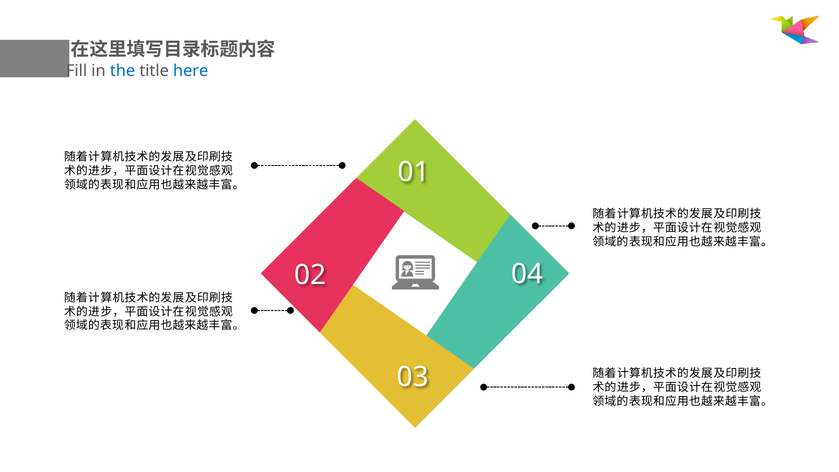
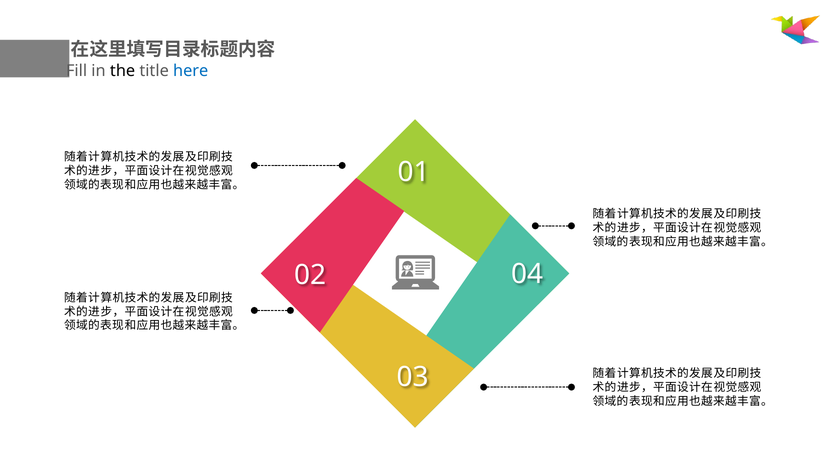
the colour: blue -> black (123, 71)
